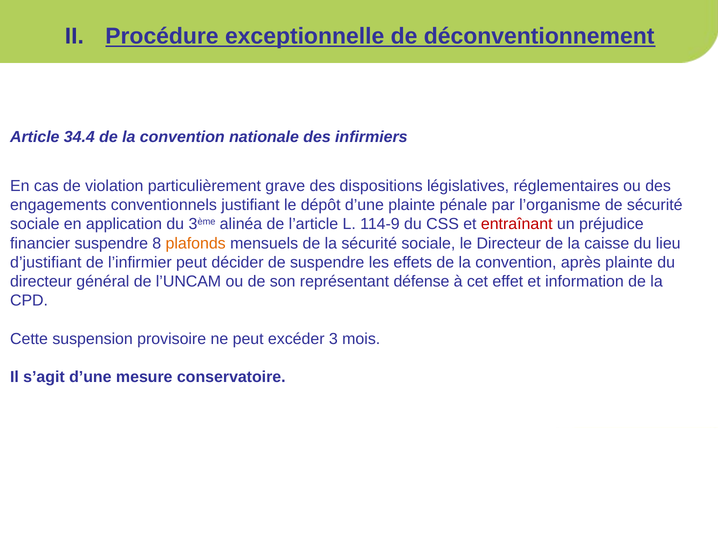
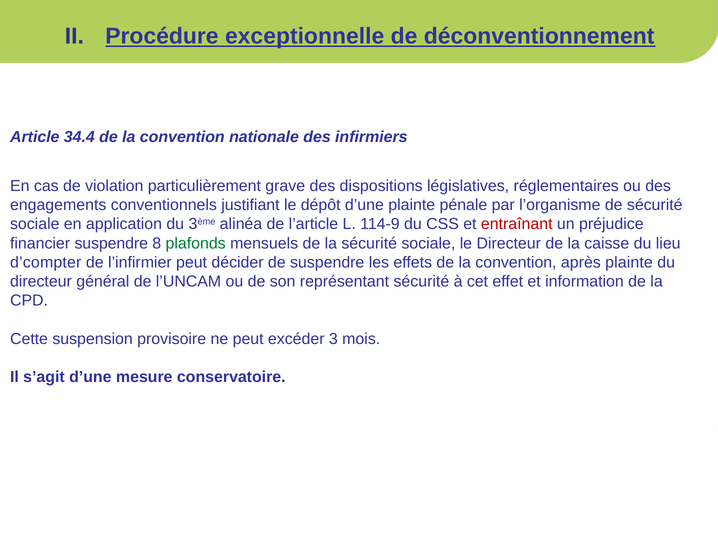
plafonds colour: orange -> green (196, 244)
d’justifiant: d’justifiant -> d’compter (46, 263)
représentant défense: défense -> sécurité (421, 282)
